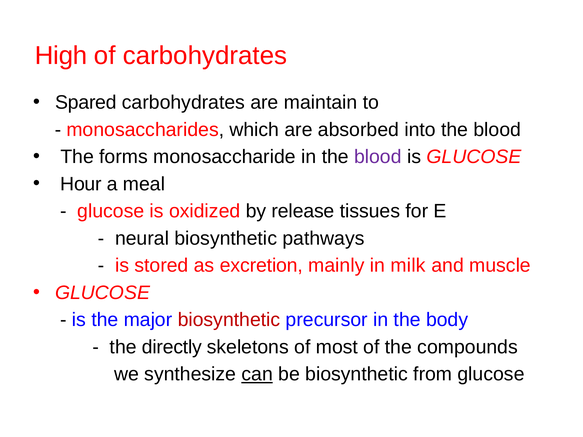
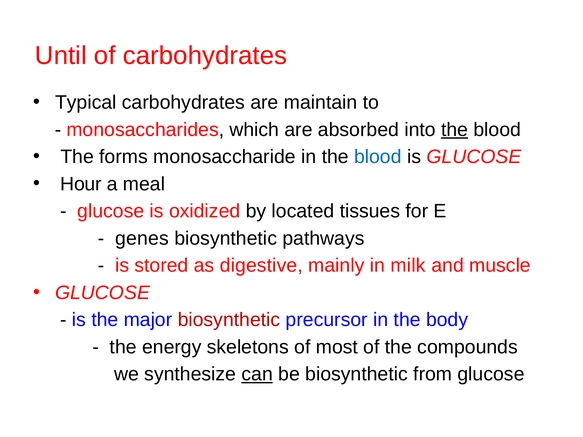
High: High -> Until (61, 56)
Spared: Spared -> Typical (86, 102)
the underline: none -> present (455, 130)
blood colour: purple -> blue (378, 157)
release: release -> located (303, 211)
neural: neural -> genes (142, 238)
excretion: excretion -> digestive (261, 266)
directly: directly -> energy (172, 347)
